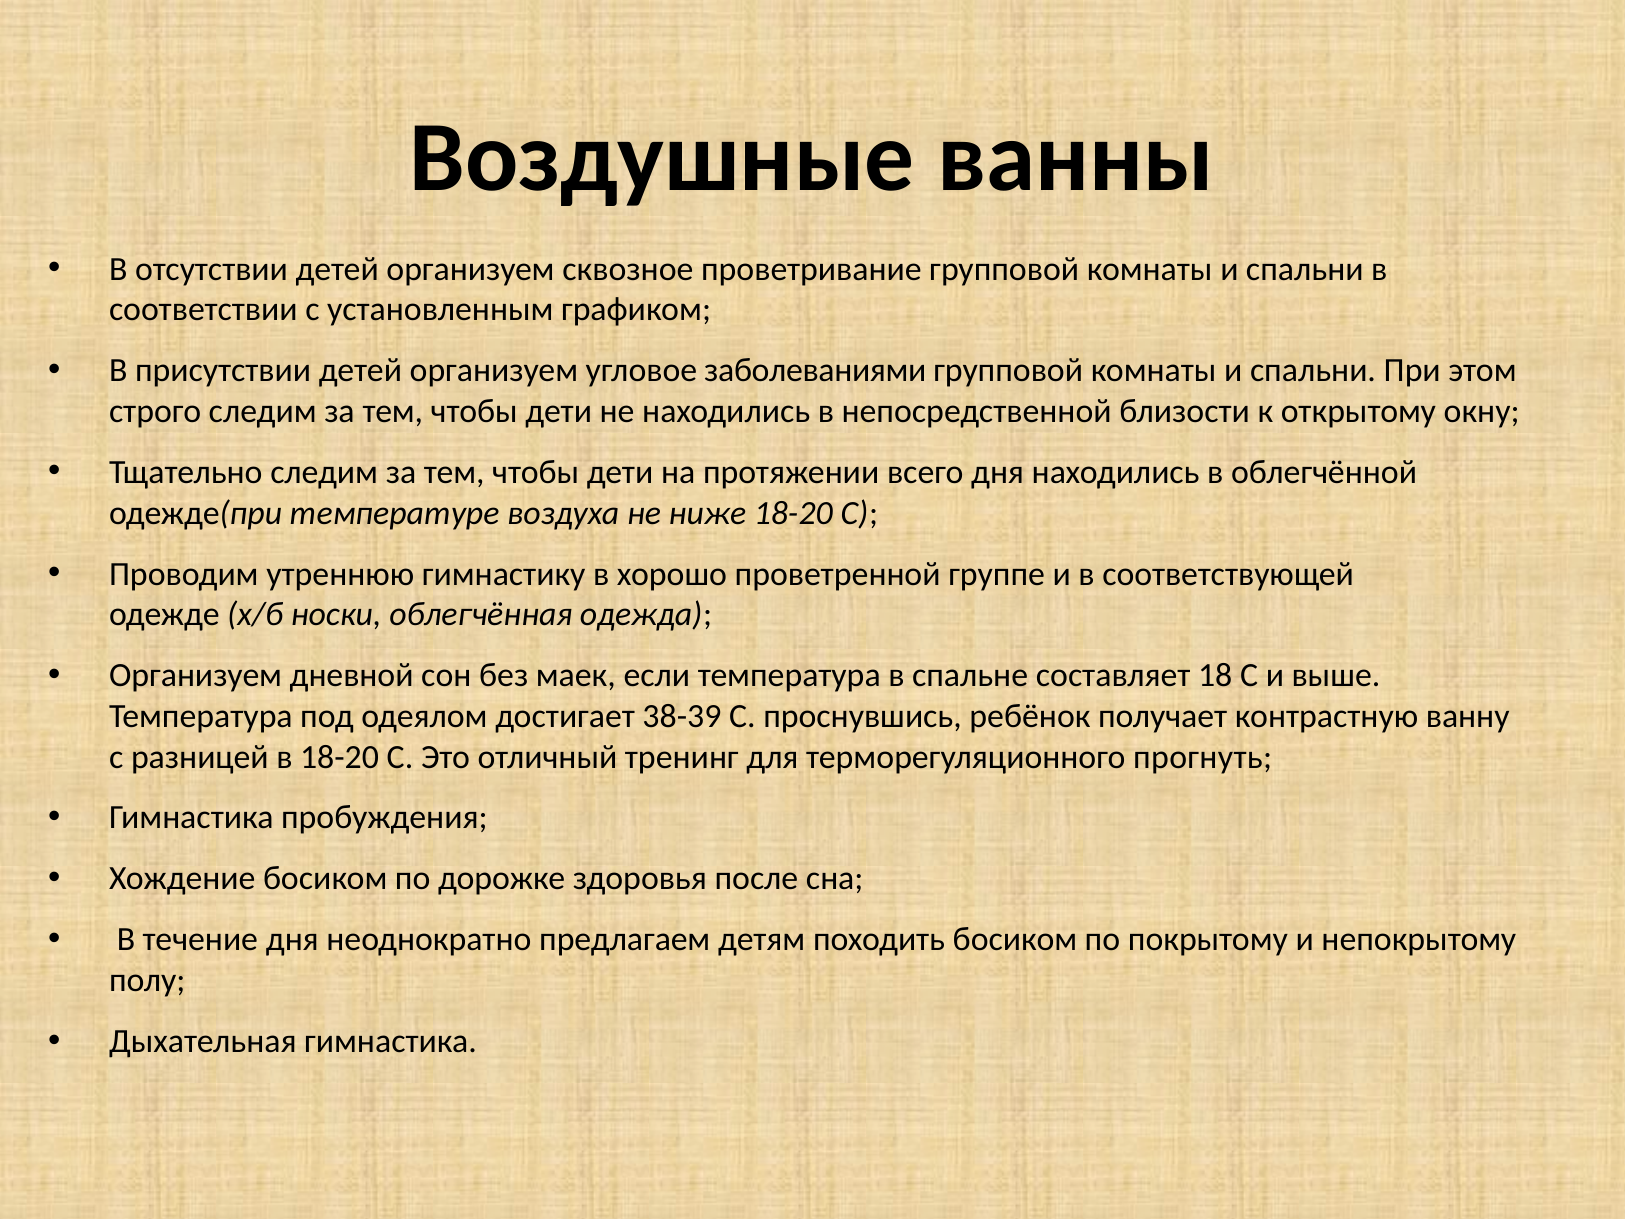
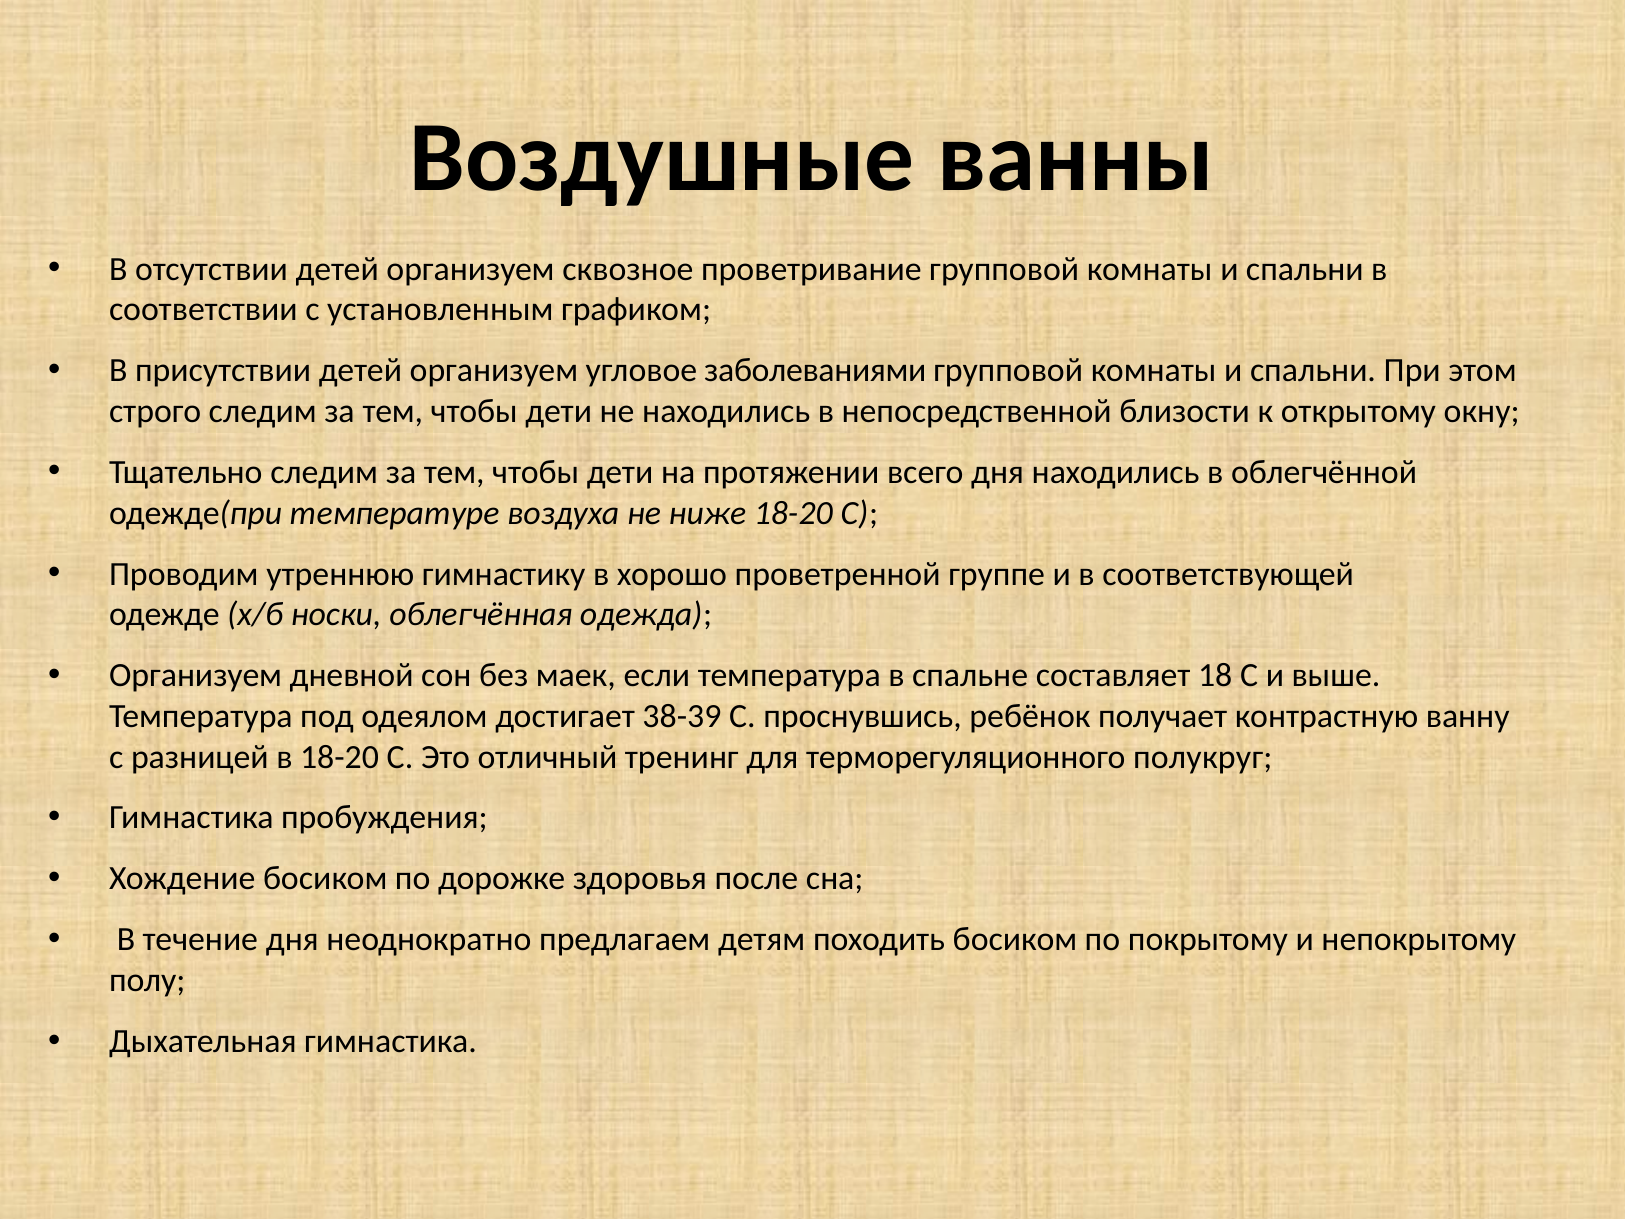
прогнуть: прогнуть -> полукруг (1203, 757)
